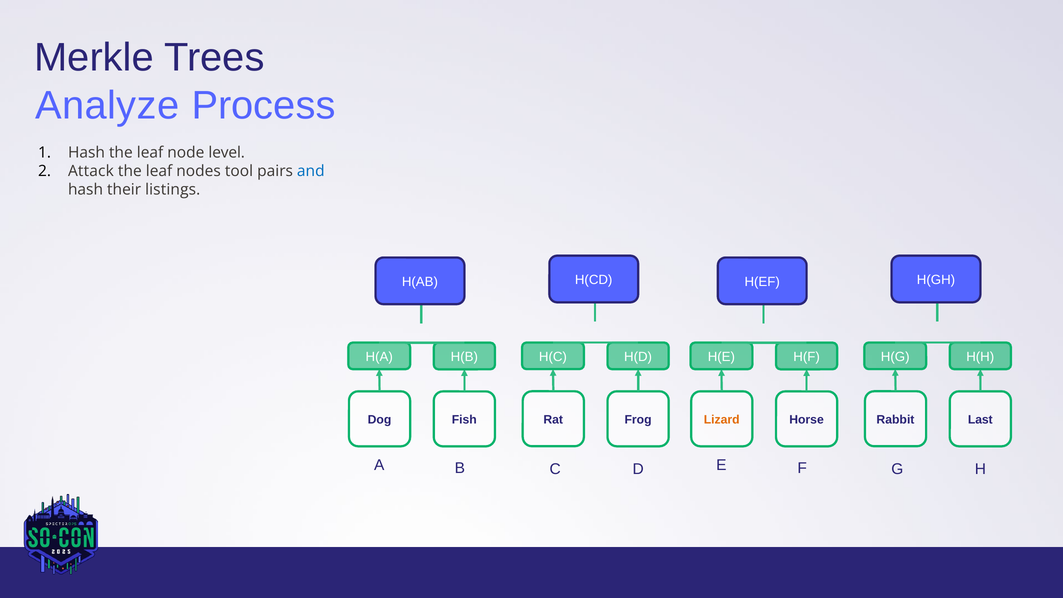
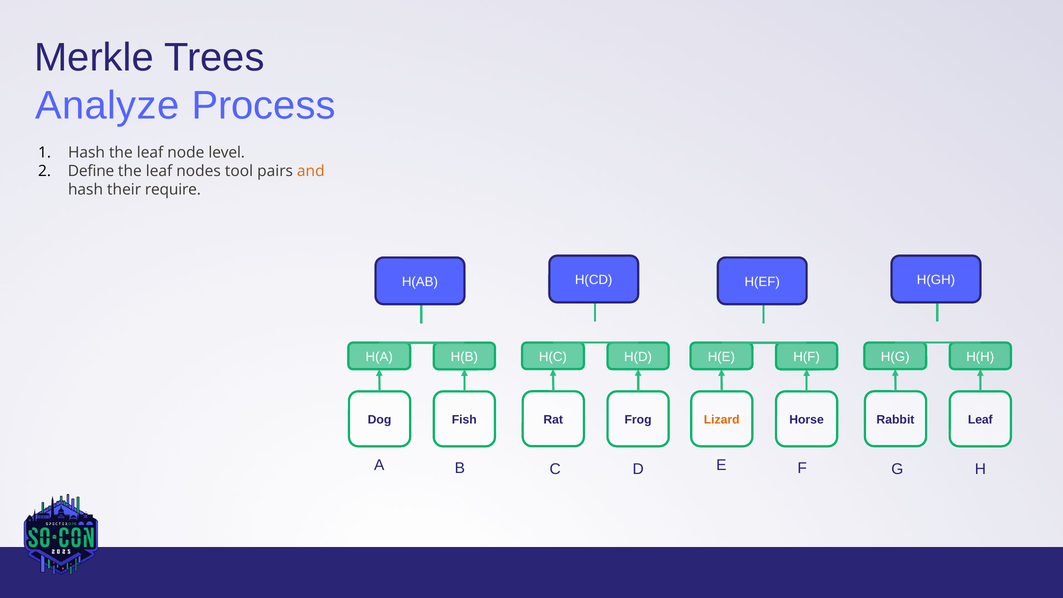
Attack: Attack -> Define (91, 171)
and colour: blue -> orange (311, 171)
listings: listings -> require (173, 190)
Rabbit Last: Last -> Leaf (980, 420)
